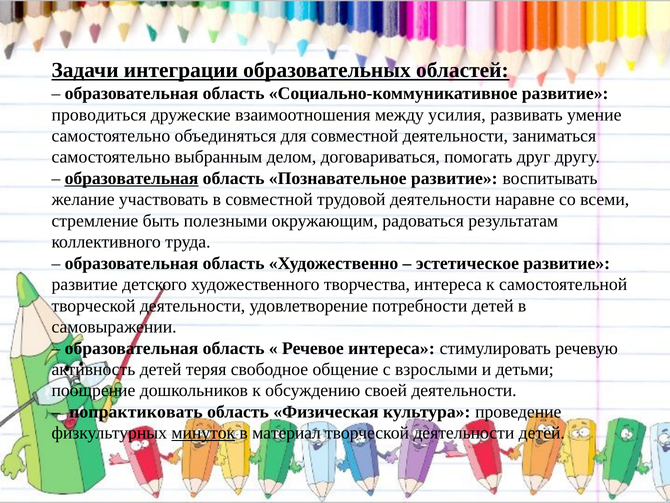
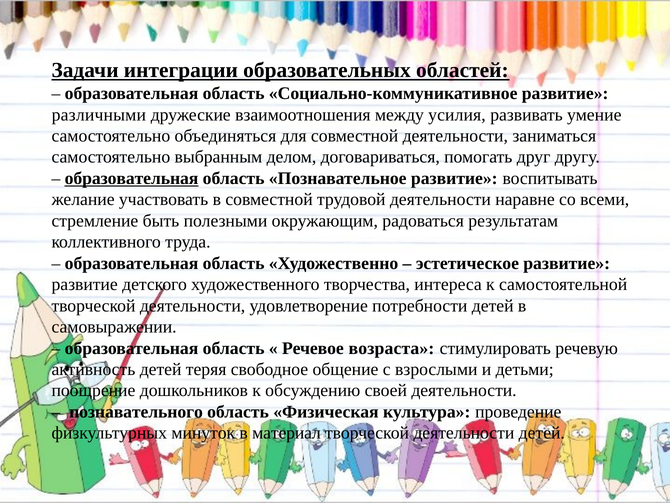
проводиться: проводиться -> различными (99, 115)
Речевое интереса: интереса -> возраста (391, 348)
попрактиковать: попрактиковать -> познавательного (136, 411)
минуток underline: present -> none (203, 433)
